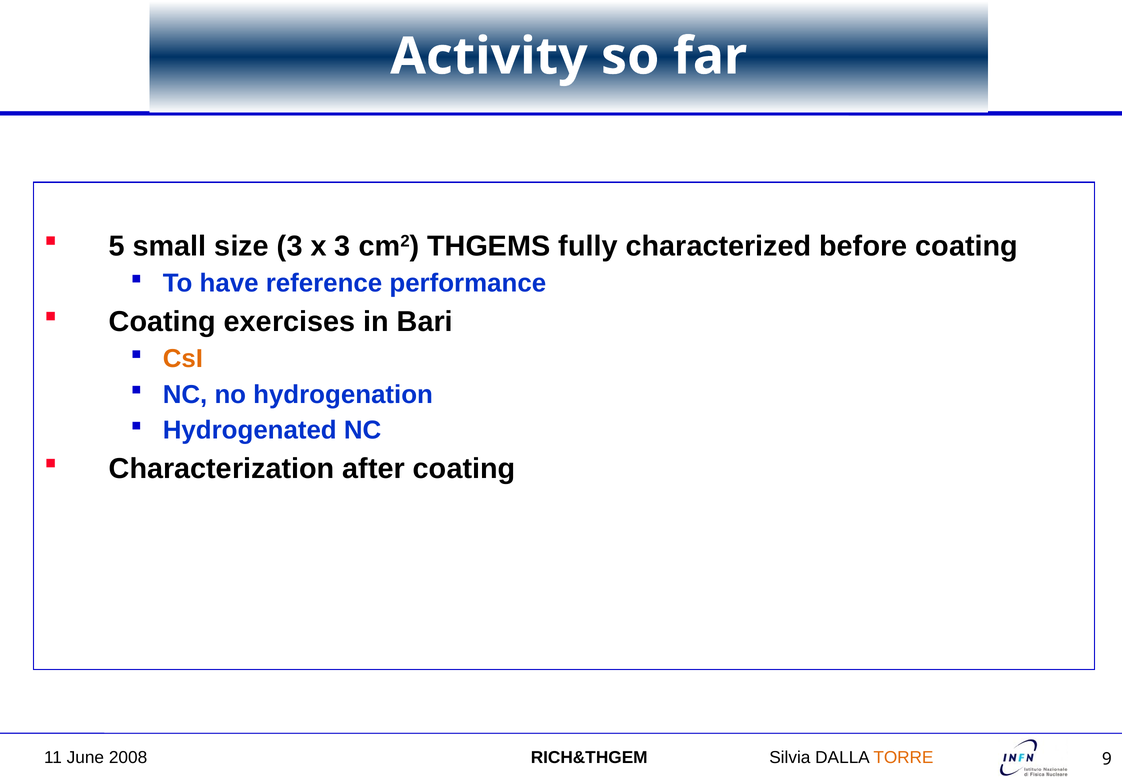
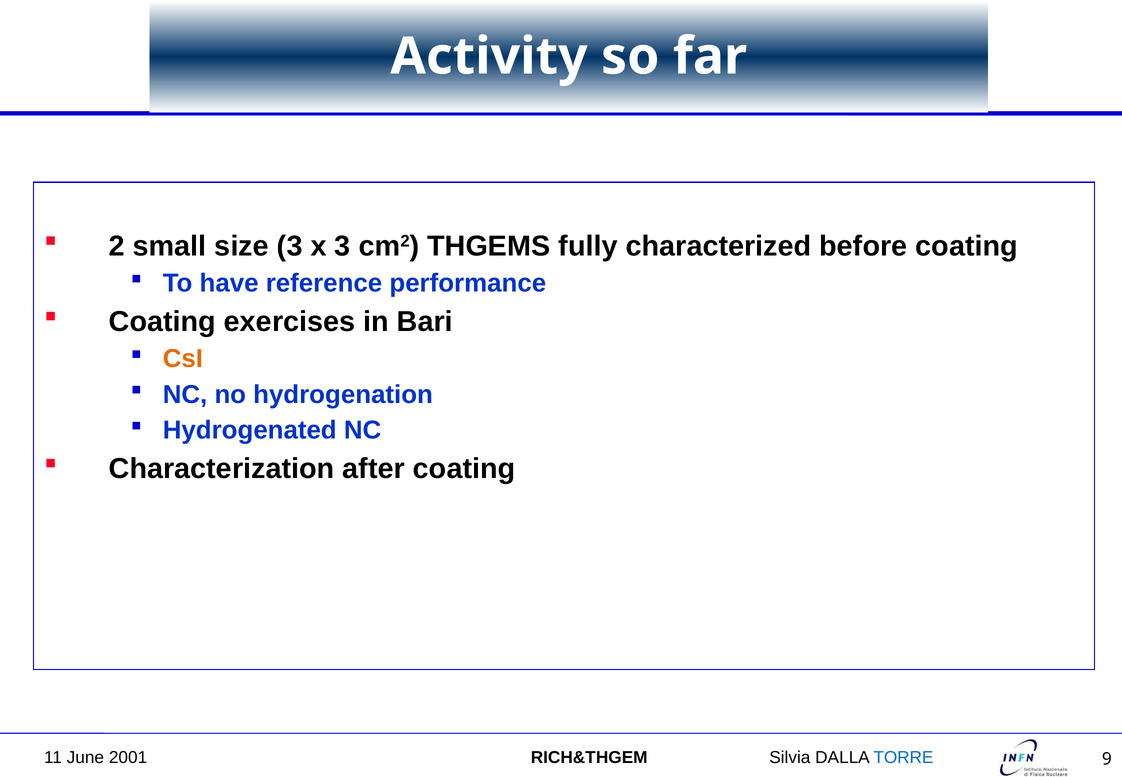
5: 5 -> 2 (117, 246)
2008: 2008 -> 2001 (128, 757)
TORRE colour: orange -> blue (903, 757)
